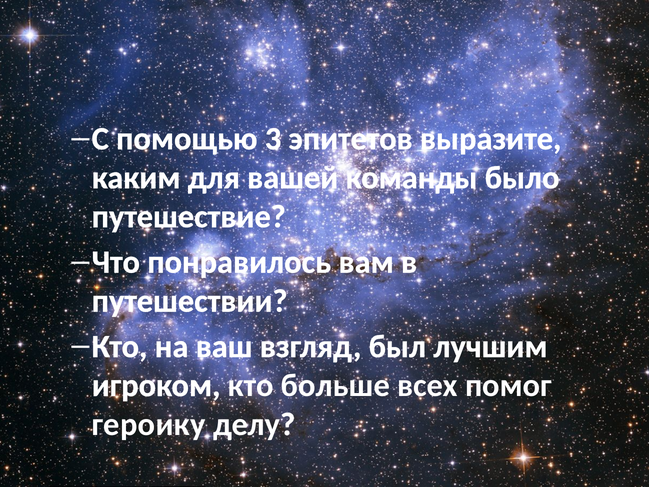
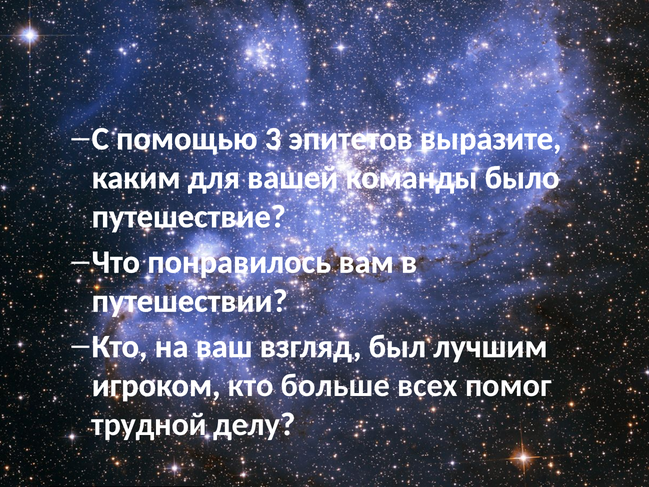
героику: героику -> трудной (149, 424)
